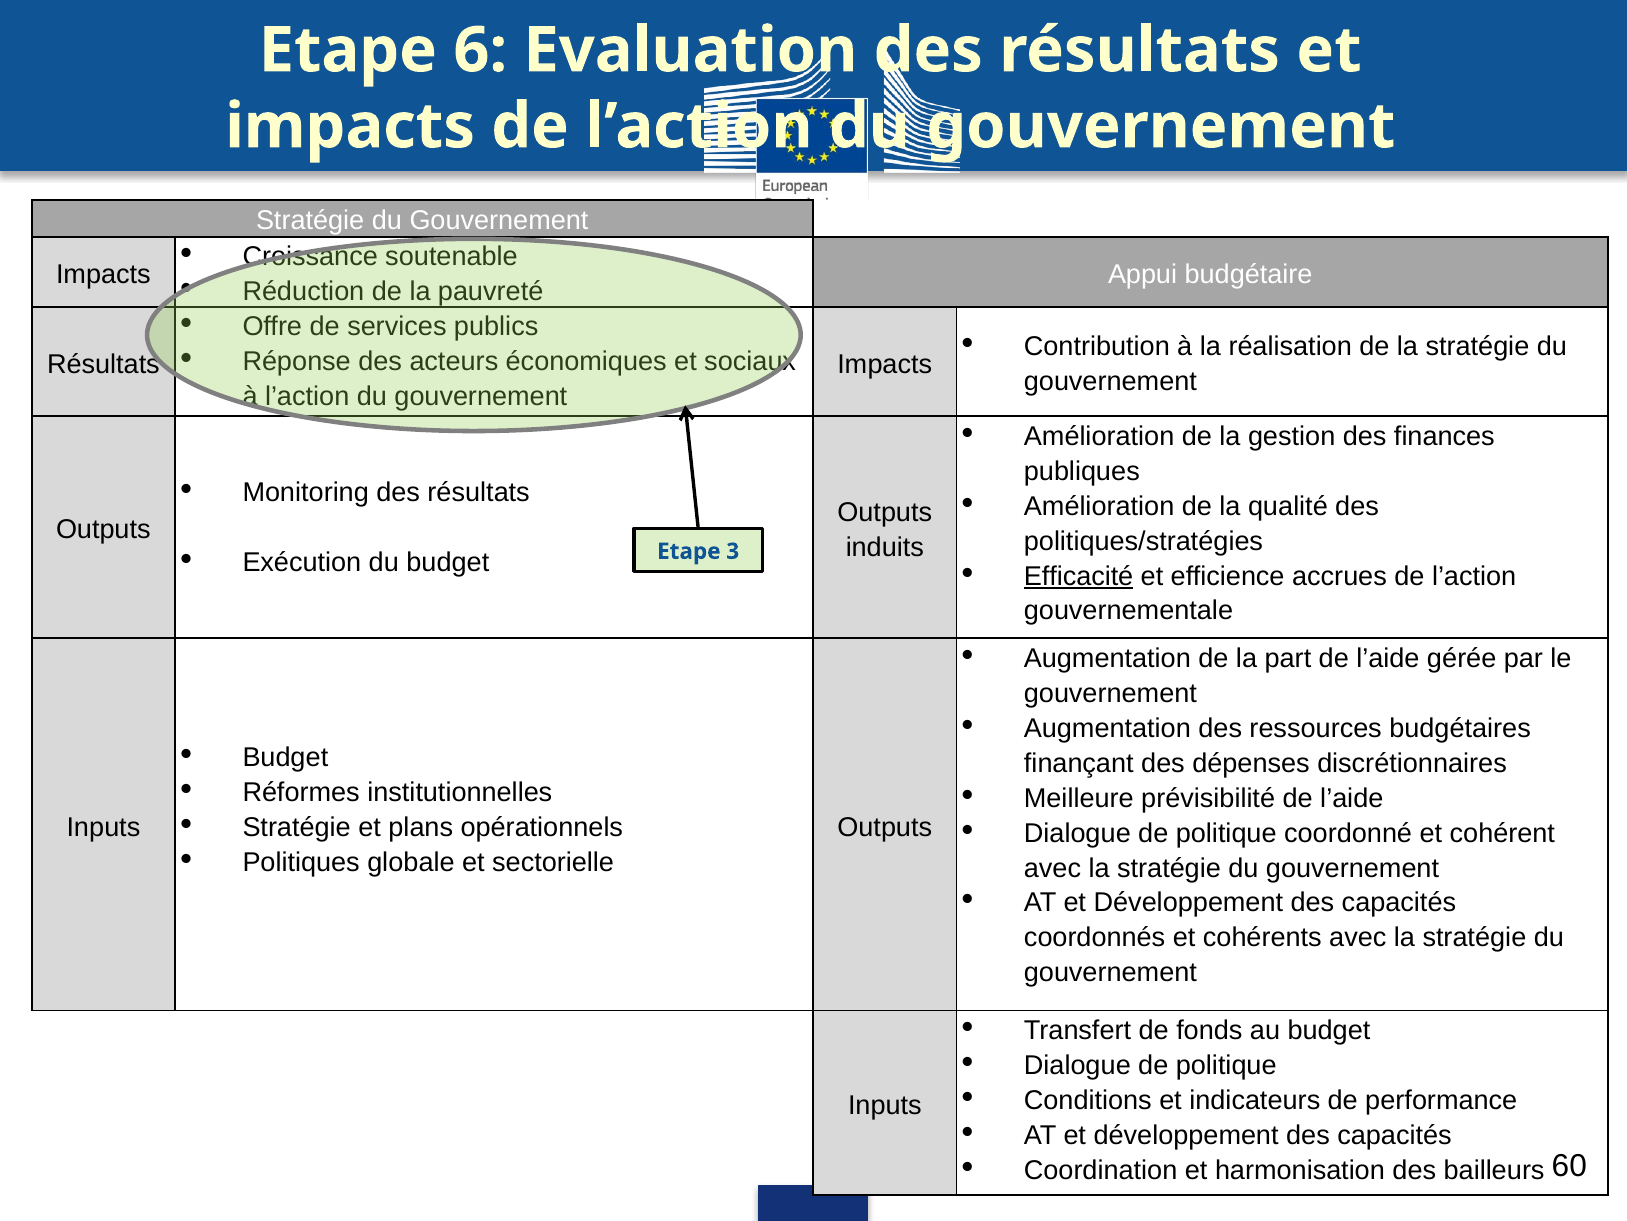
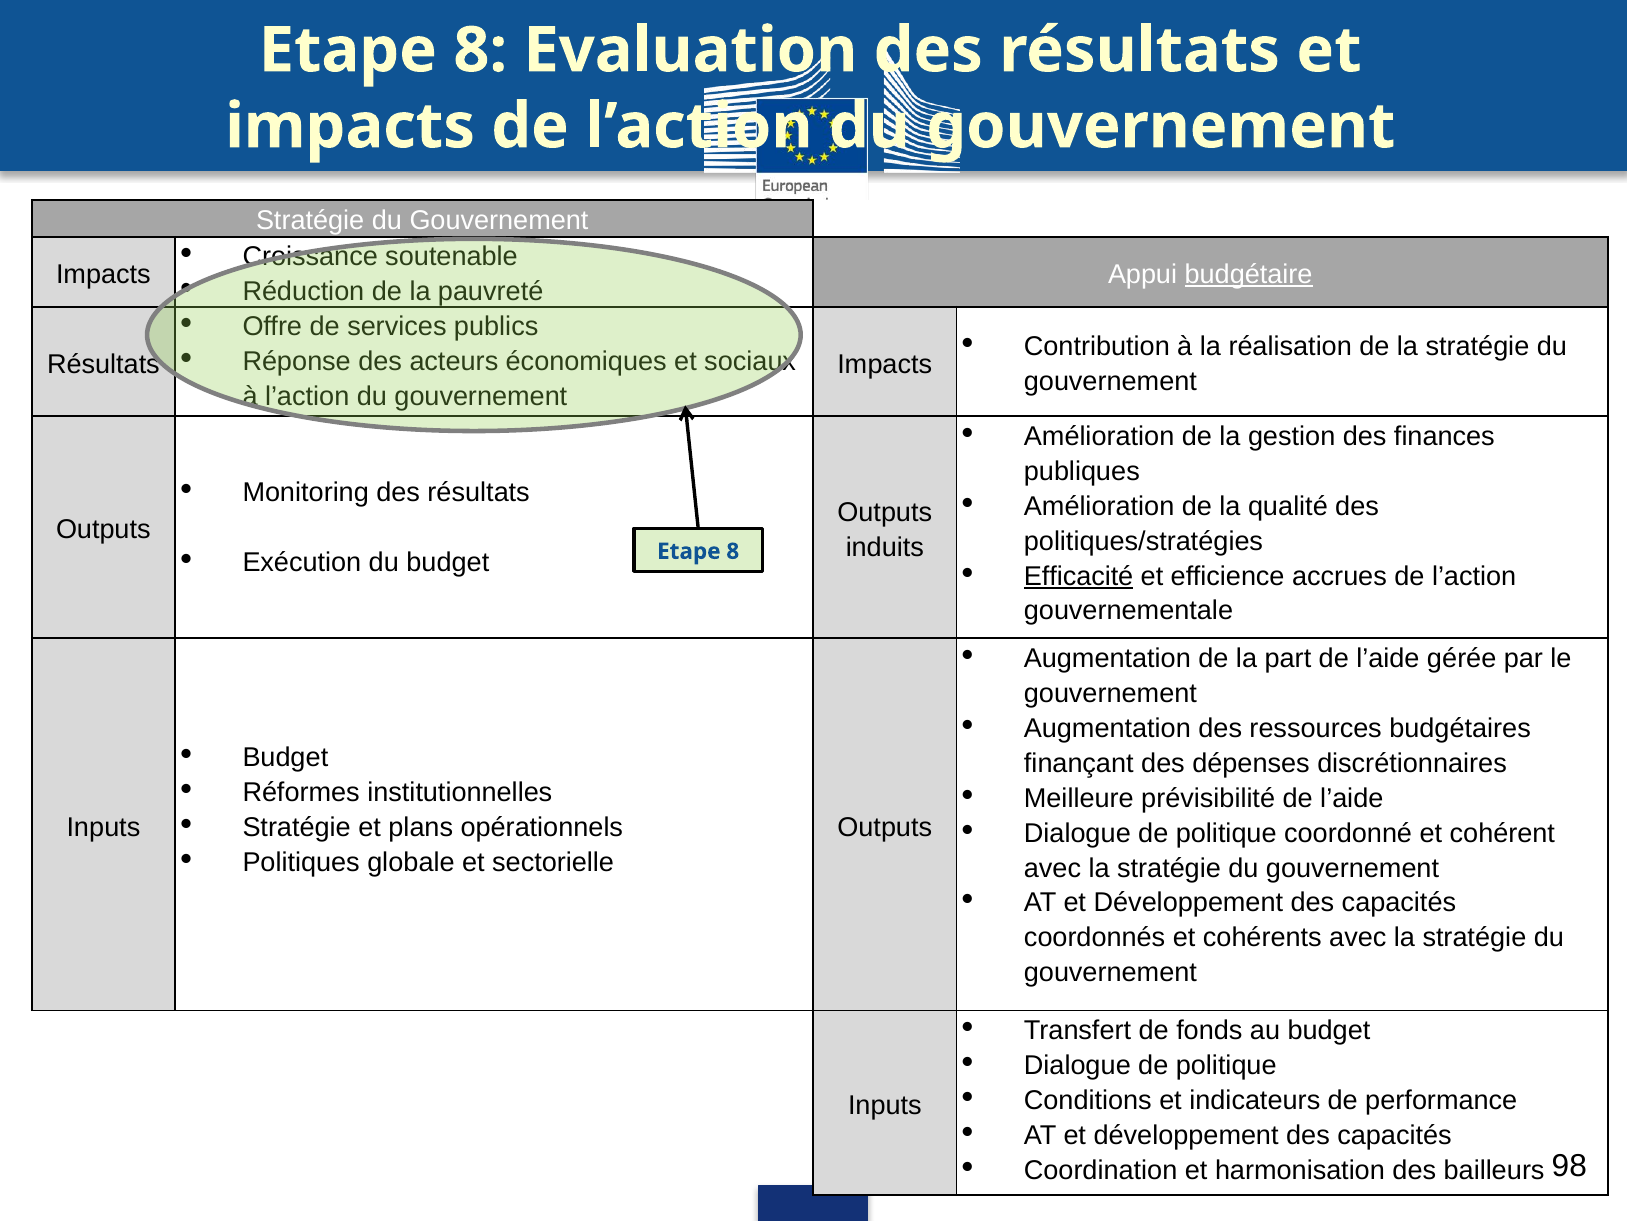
6: 6 -> 8 (480, 50)
budgétaire underline: none -> present (1249, 274)
3: 3 -> 8 (733, 551)
60: 60 -> 98 (1569, 1165)
